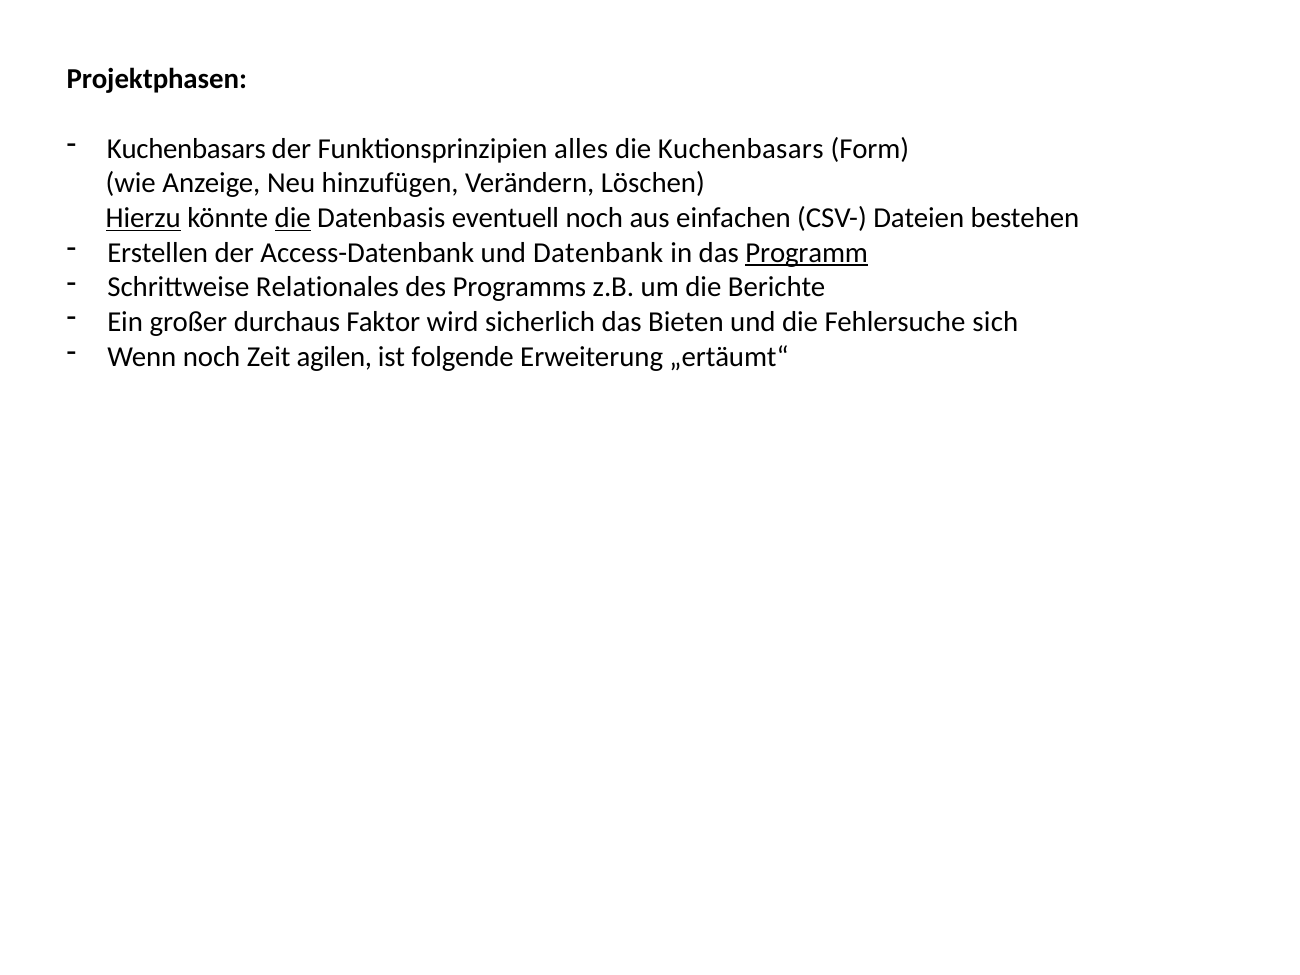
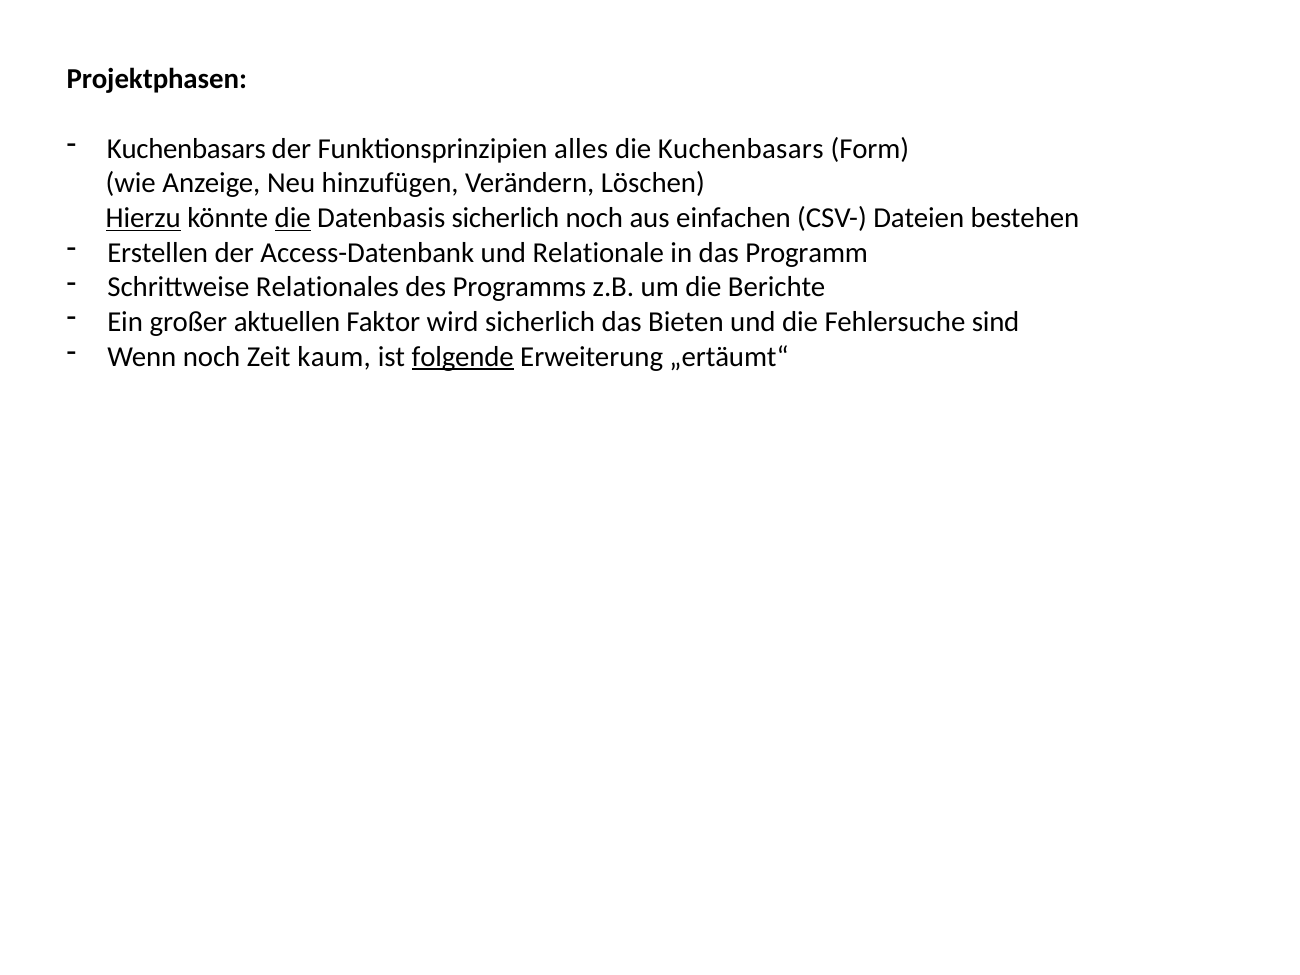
Datenbasis eventuell: eventuell -> sicherlich (505, 218)
Datenbank: Datenbank -> Relationale (598, 253)
Programm underline: present -> none (807, 253)
durchaus: durchaus -> aktuellen (287, 322)
sich: sich -> sind (996, 322)
agilen: agilen -> kaum (334, 357)
folgende underline: none -> present (463, 357)
